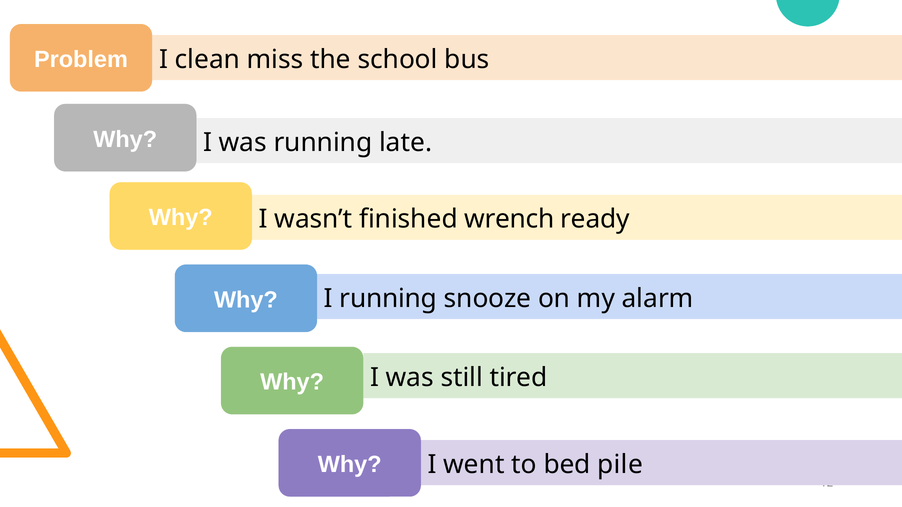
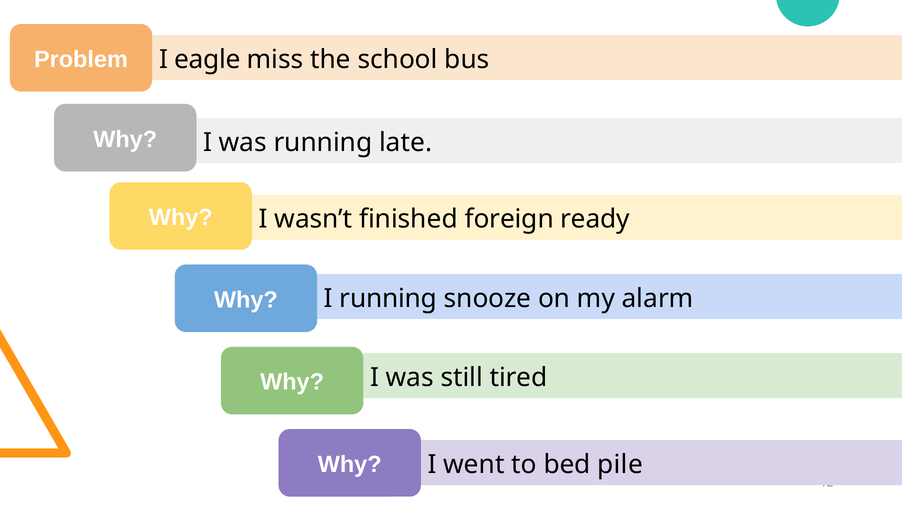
clean: clean -> eagle (208, 59)
wrench: wrench -> foreign (509, 219)
